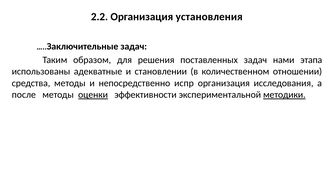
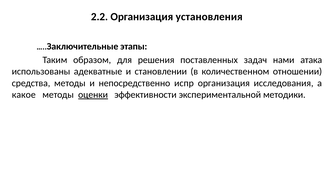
задач: задач -> этапы (134, 46)
этапа: этапа -> атака (311, 60)
после: после -> какое (24, 94)
методики underline: present -> none (284, 94)
